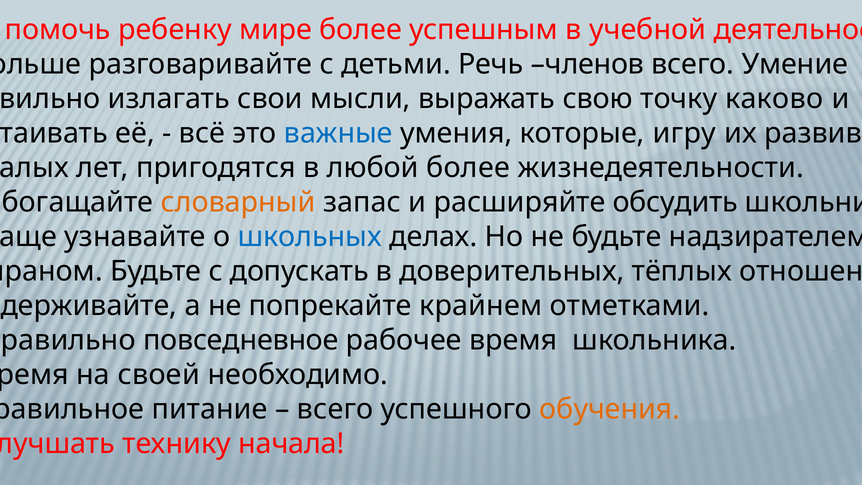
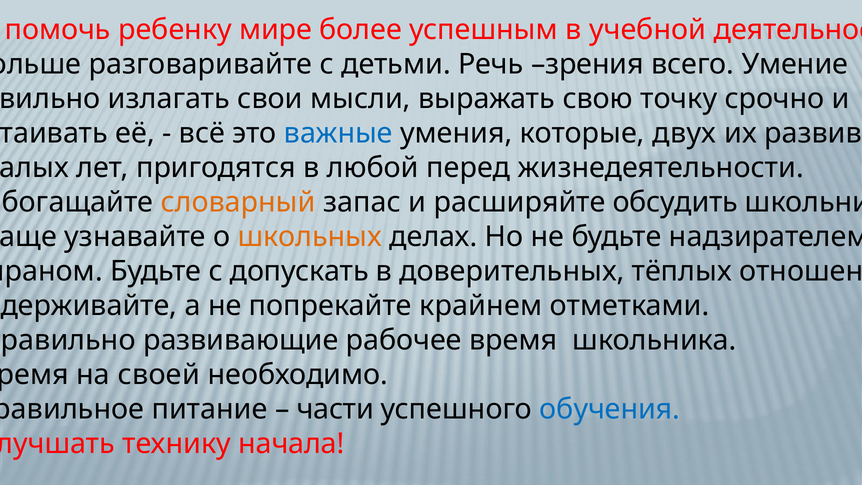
членов: членов -> зрения (587, 64)
каково: каково -> срочно (774, 99)
игру: игру -> двух (684, 133)
любой более: более -> перед (468, 168)
школьных colour: blue -> orange (310, 237)
повседневное: повседневное -> развивающие (241, 340)
всего: всего -> части (335, 409)
обучения colour: orange -> blue (610, 409)
